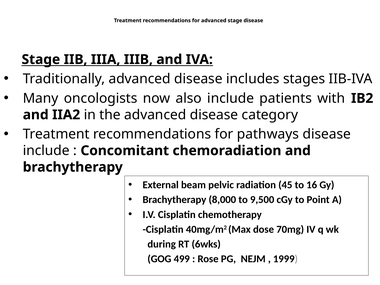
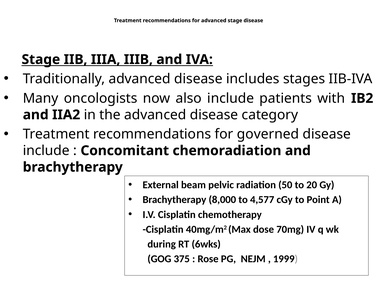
pathways: pathways -> governed (268, 134)
45: 45 -> 50 (285, 185)
16: 16 -> 20 (312, 185)
9,500: 9,500 -> 4,577 (262, 200)
499: 499 -> 375 (182, 259)
